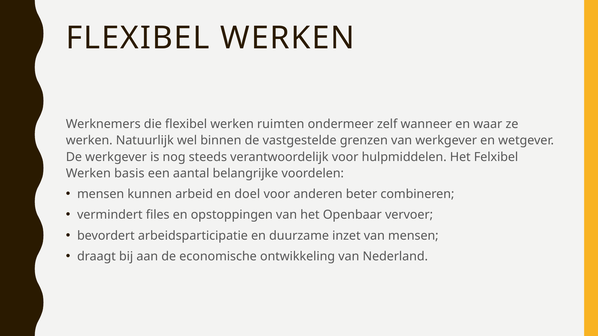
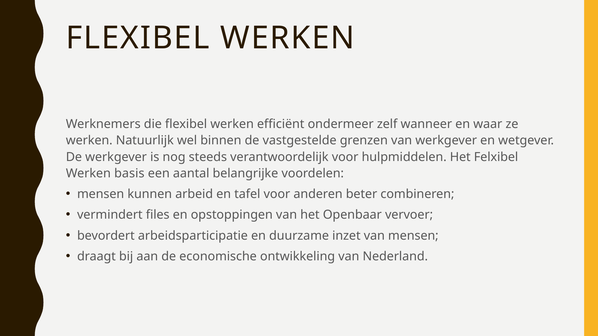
ruimten: ruimten -> efficiënt (281, 124)
doel: doel -> tafel (247, 194)
